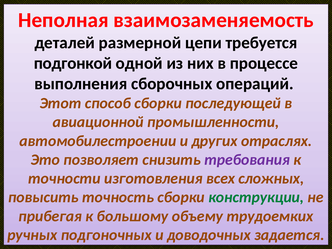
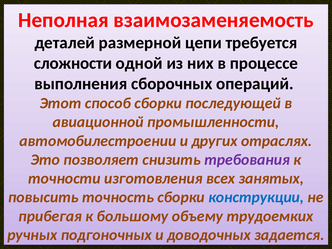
подгонкой: подгонкой -> сложности (73, 63)
сложных: сложных -> занятых (271, 178)
конструкции colour: green -> blue (256, 197)
